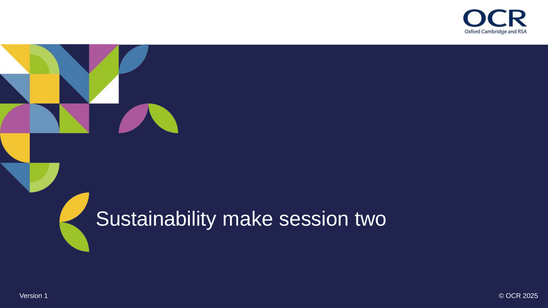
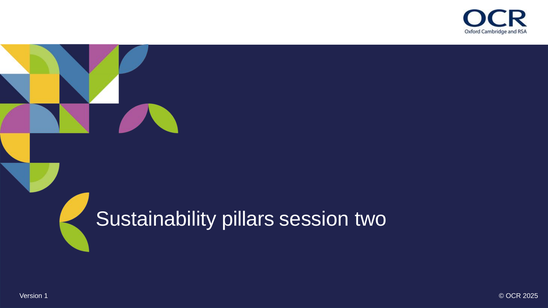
make: make -> pillars (248, 219)
